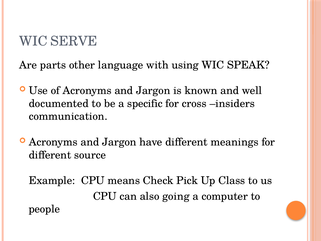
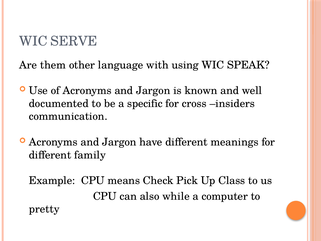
parts: parts -> them (53, 65)
source: source -> family (90, 155)
going: going -> while (176, 196)
people: people -> pretty (44, 209)
